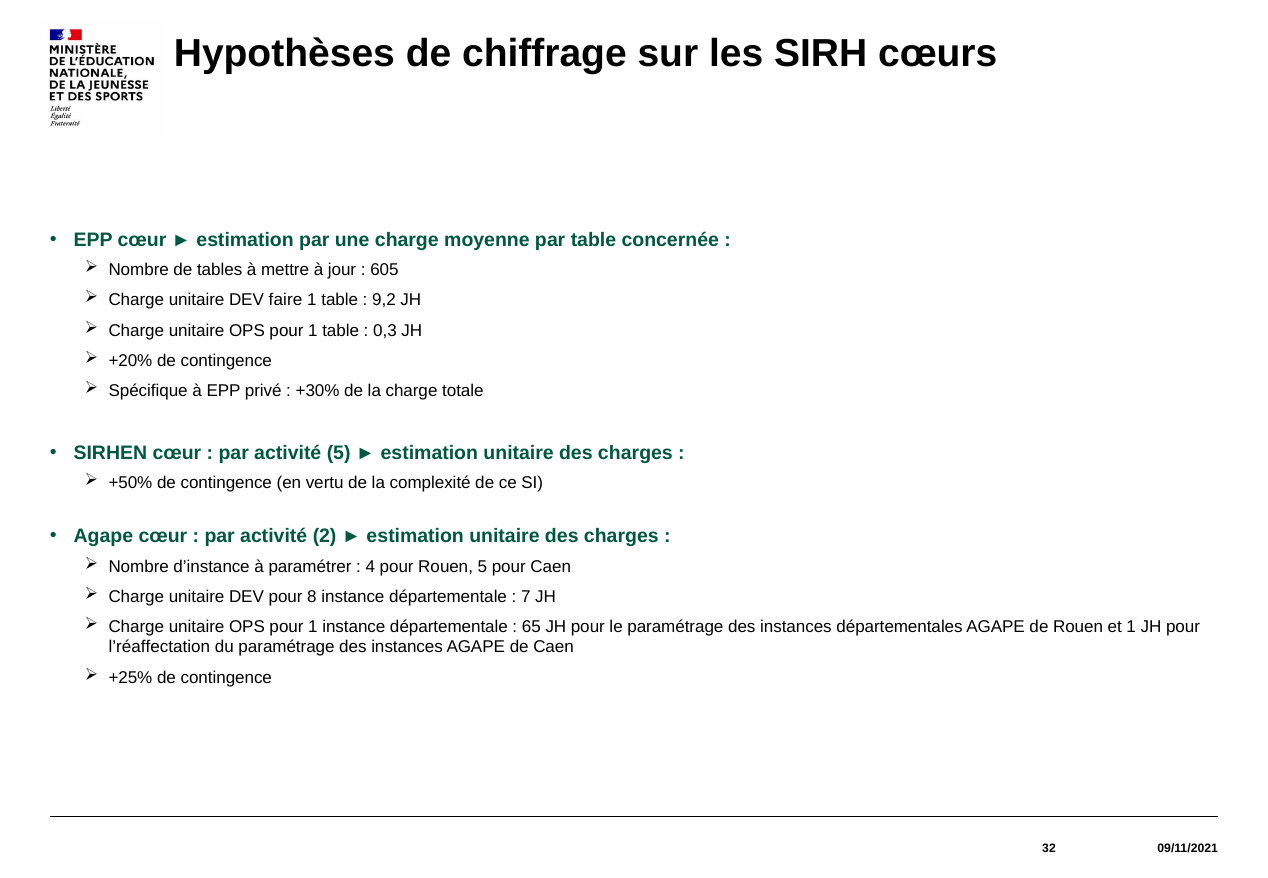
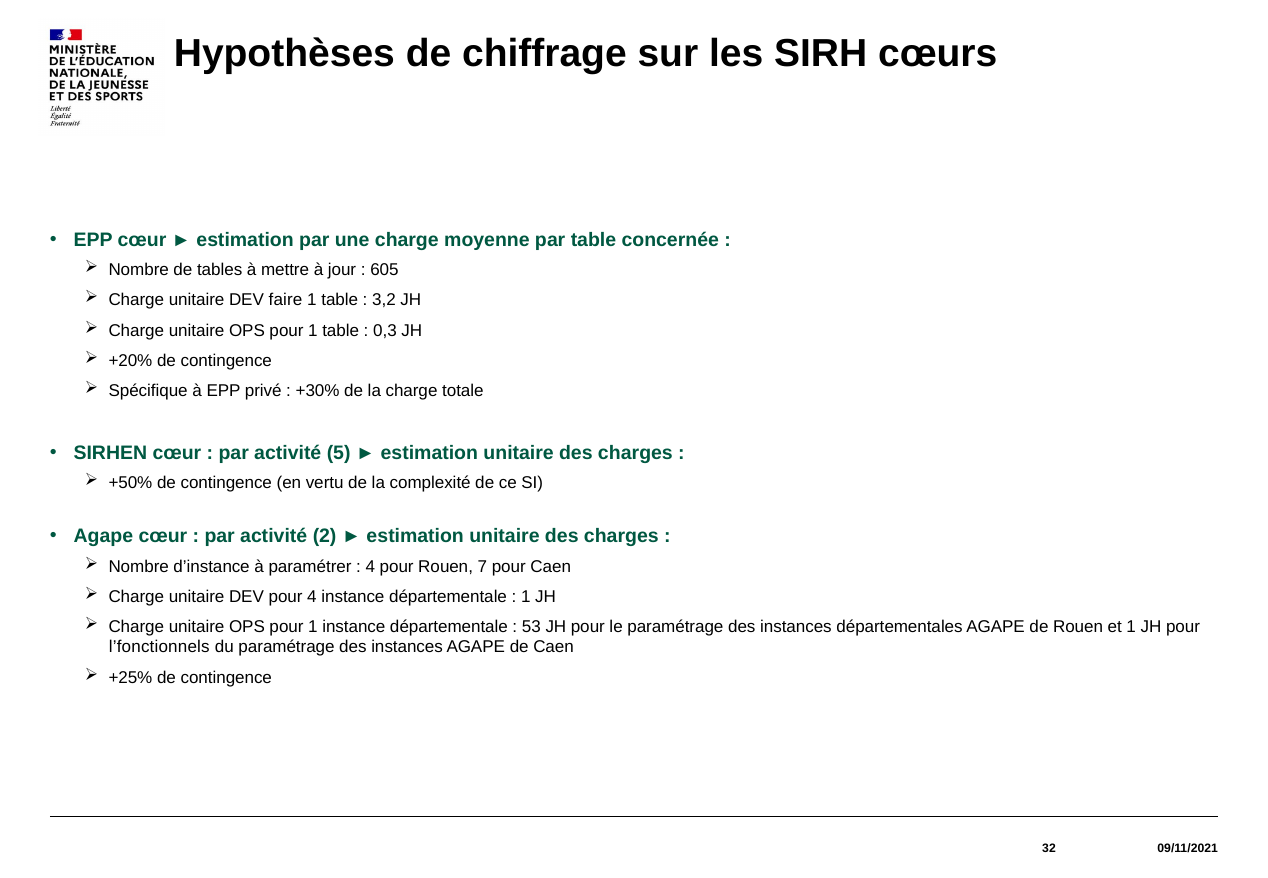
9,2: 9,2 -> 3,2 (384, 300)
Rouen 5: 5 -> 7 (482, 566)
pour 8: 8 -> 4 (312, 597)
7: 7 -> 1 (526, 597)
65: 65 -> 53 (531, 627)
l’réaffectation: l’réaffectation -> l’fonctionnels (159, 647)
